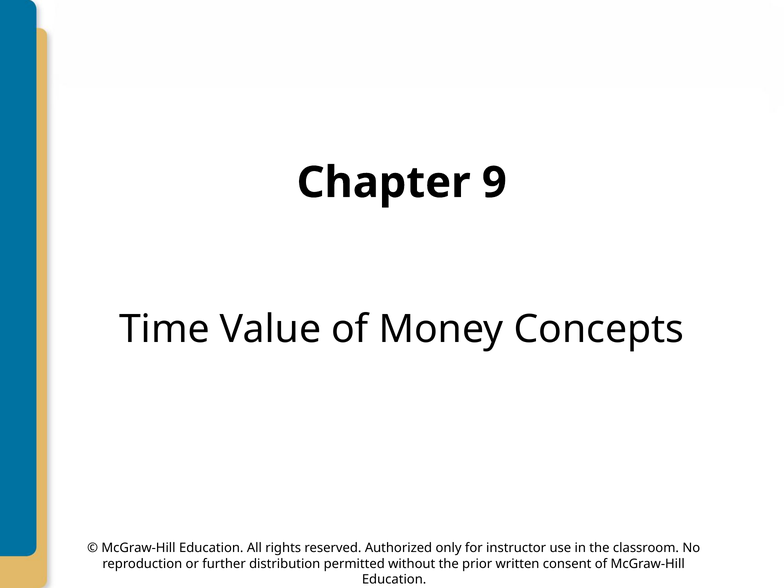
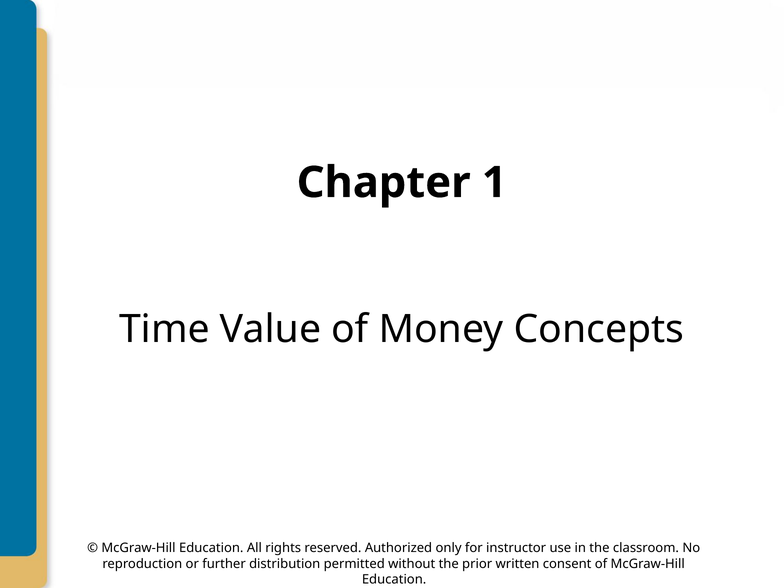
9: 9 -> 1 (494, 183)
